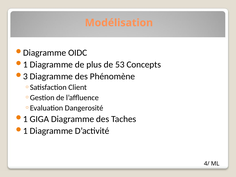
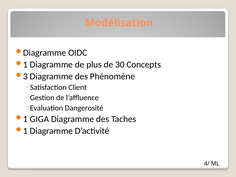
53: 53 -> 30 (120, 65)
